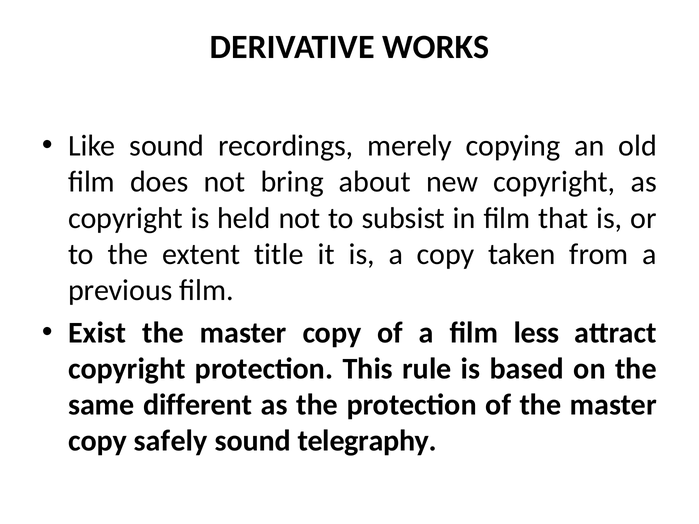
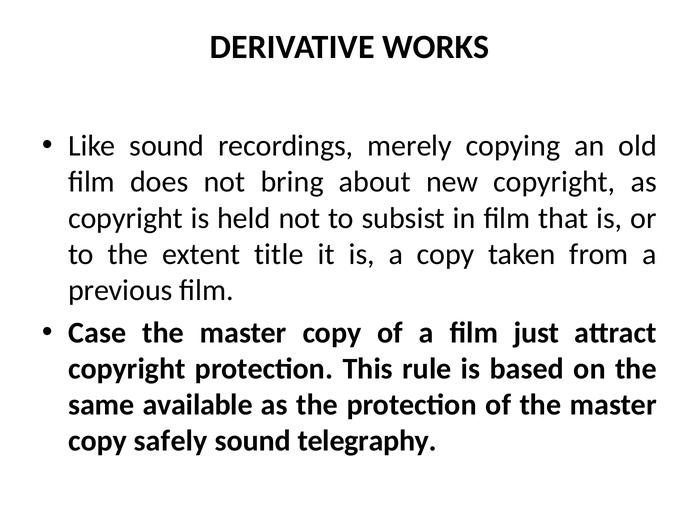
Exist: Exist -> Case (97, 333)
less: less -> just (537, 333)
different: different -> available (198, 405)
